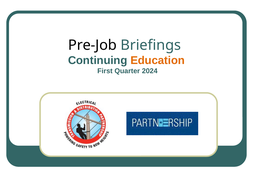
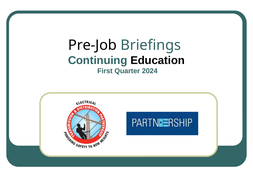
Education colour: orange -> black (158, 60)
